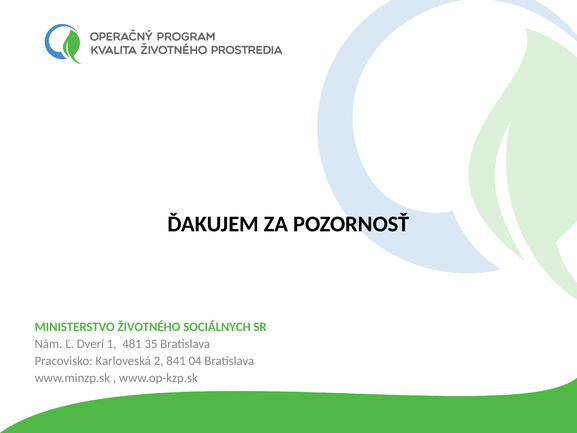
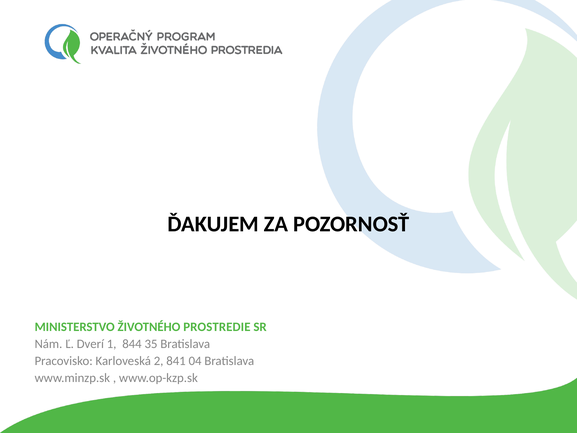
SOCIÁLNYCH: SOCIÁLNYCH -> PROSTREDIE (217, 327)
481: 481 -> 844 (132, 344)
